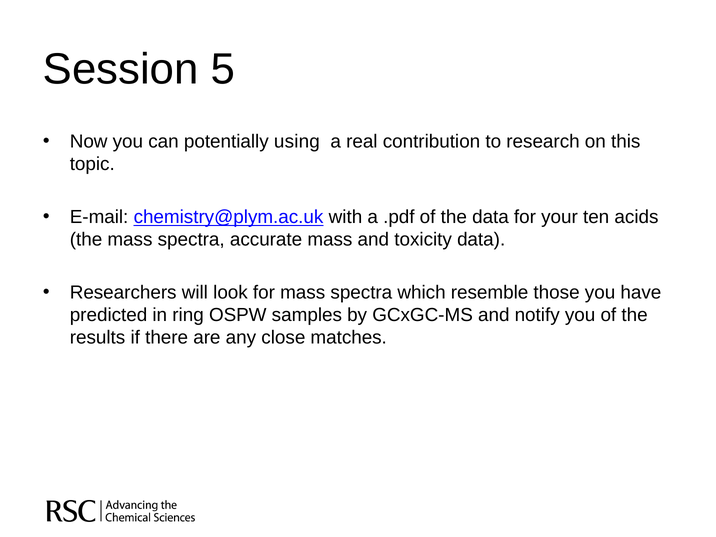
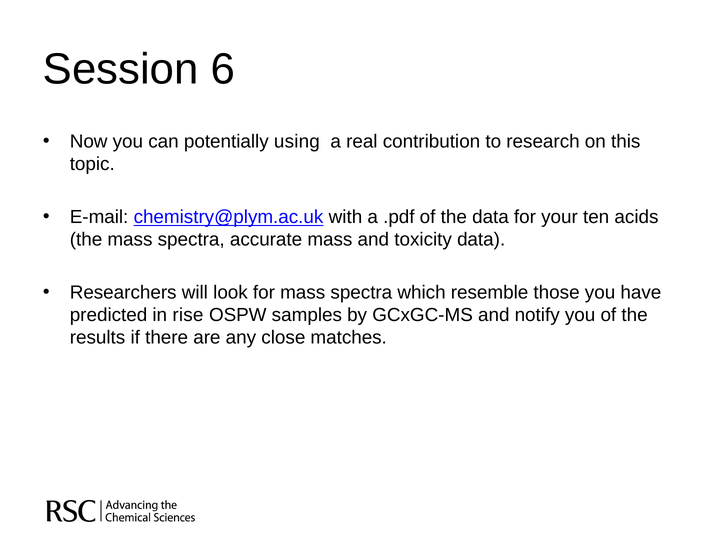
5: 5 -> 6 (223, 69)
ring: ring -> rise (188, 315)
